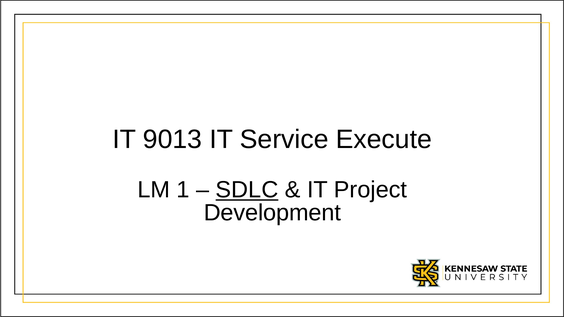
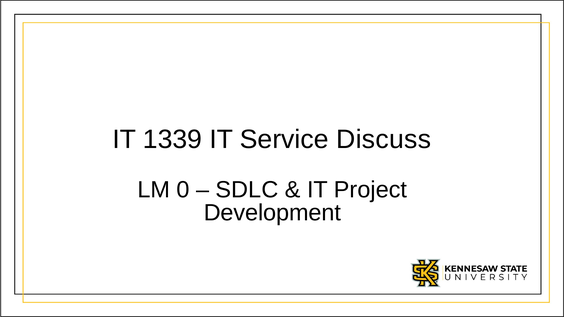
9013: 9013 -> 1339 (173, 140)
Execute: Execute -> Discuss (384, 140)
1: 1 -> 0 (183, 190)
SDLC underline: present -> none (247, 190)
